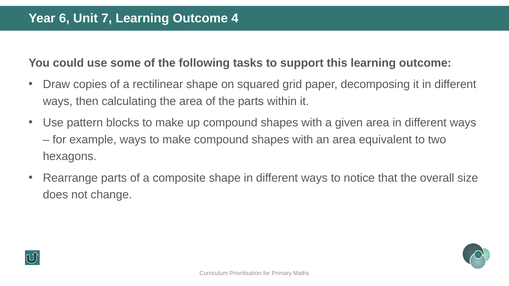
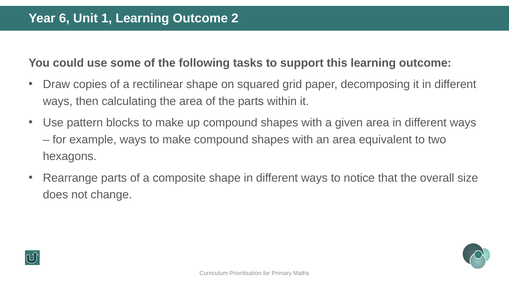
7: 7 -> 1 (107, 18)
4: 4 -> 2 (235, 18)
